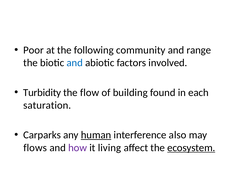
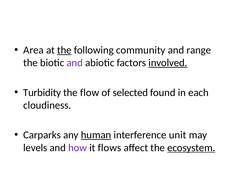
Poor: Poor -> Area (34, 50)
the underline: none -> present (64, 50)
and colour: blue -> purple (75, 63)
involved underline: none -> present (168, 63)
building: building -> selected (130, 93)
saturation: saturation -> cloudiness (47, 105)
also: also -> unit (178, 135)
flows: flows -> levels (35, 148)
living: living -> flows (109, 148)
